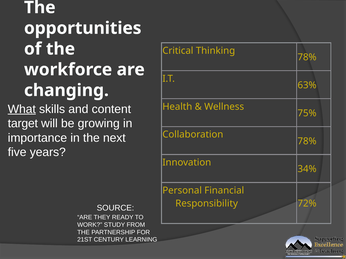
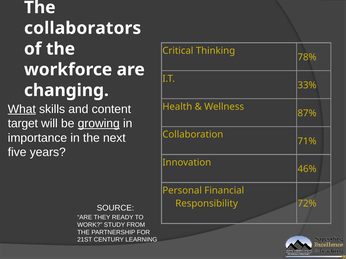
opportunities: opportunities -> collaborators (83, 28)
63%: 63% -> 33% (307, 85)
75%: 75% -> 87% (307, 113)
growing underline: none -> present (99, 124)
78%: 78% -> 71% (307, 141)
34%: 34% -> 46% (307, 169)
